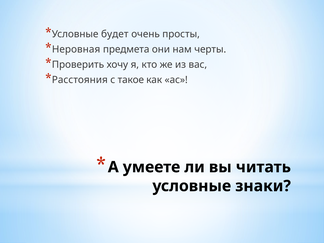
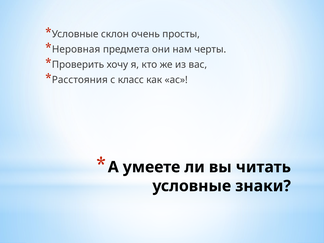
будет: будет -> склон (115, 34)
такое: такое -> класс (131, 80)
